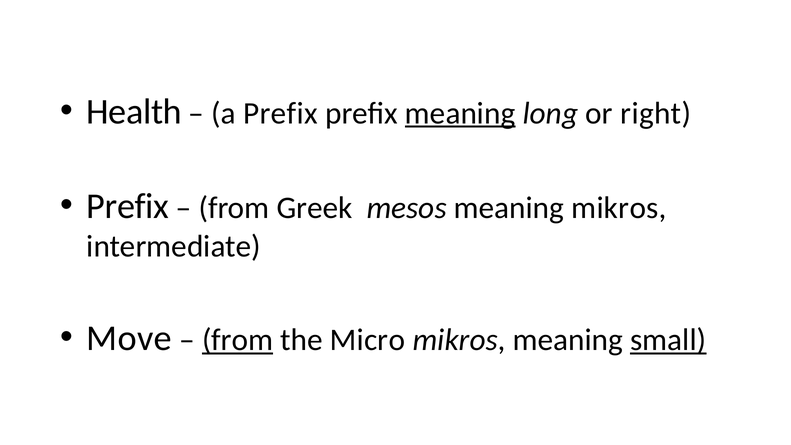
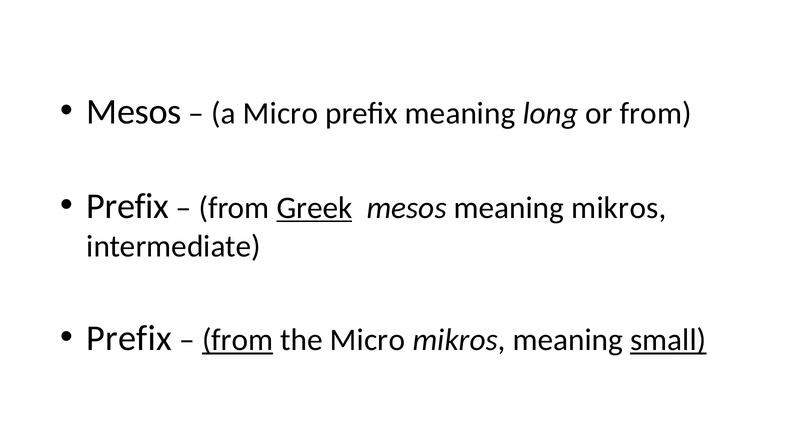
Health: Health -> Mesos (134, 112)
a Prefix: Prefix -> Micro (280, 113)
meaning underline: present -> none (460, 113)
or right: right -> from (656, 113)
Greek underline: none -> present (314, 208)
Move: Move -> Prefix (129, 338)
